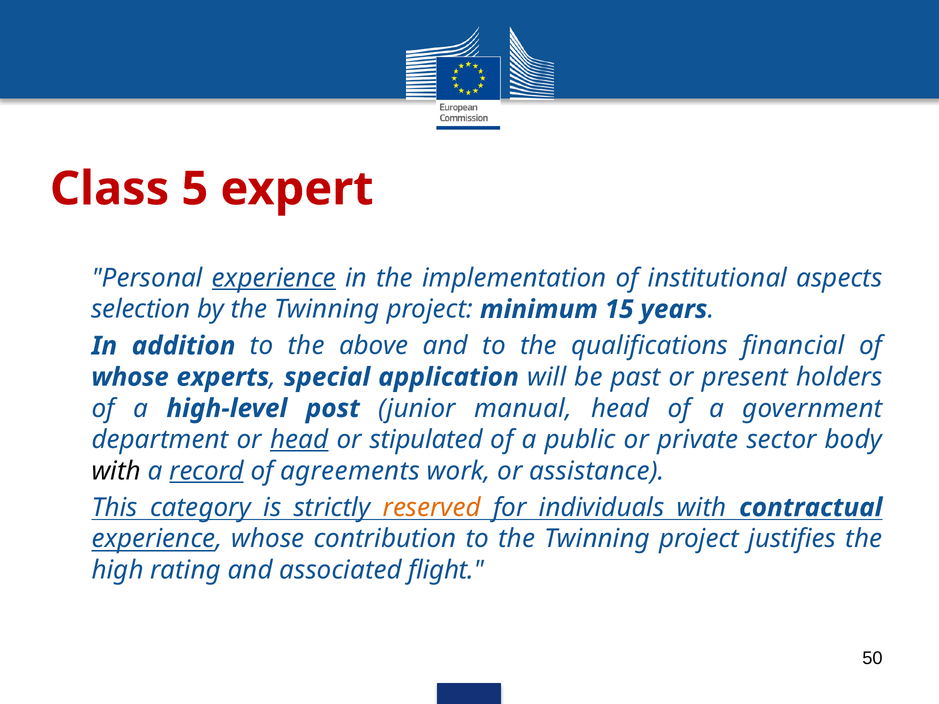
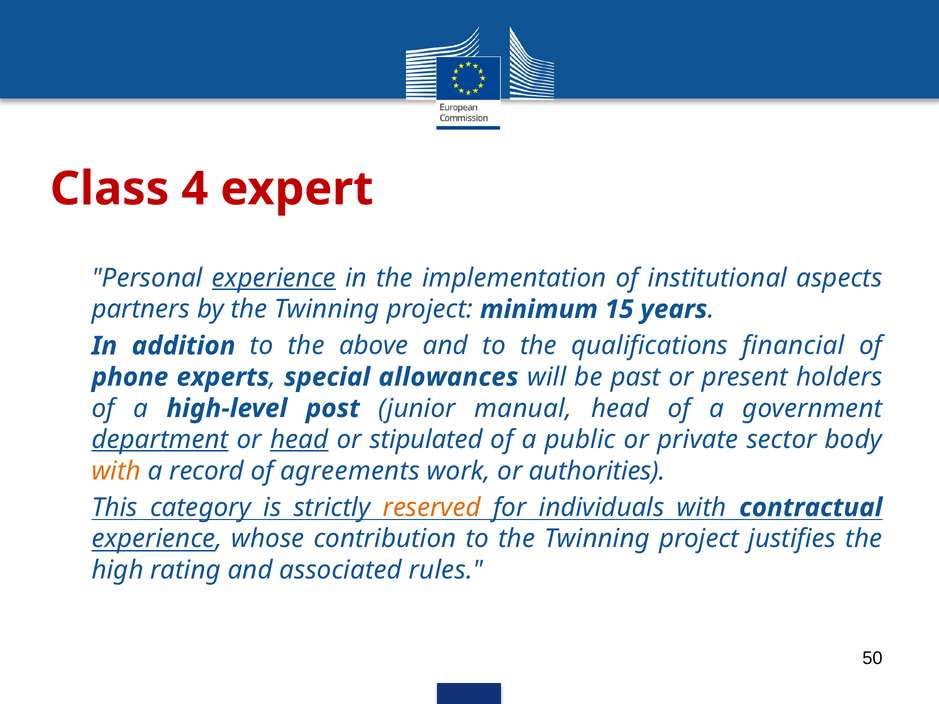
5: 5 -> 4 (195, 189)
selection: selection -> partners (141, 309)
whose: whose -> phone (130, 377)
application: application -> allowances (448, 377)
department underline: none -> present (160, 440)
with colour: black -> orange (116, 471)
record underline: present -> none (207, 471)
assistance: assistance -> authorities (597, 471)
flight: flight -> rules (446, 570)
